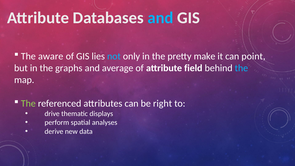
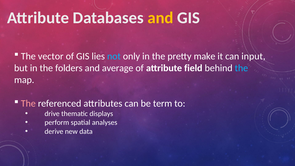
and colour: light blue -> yellow (160, 18)
aware: aware -> vector (51, 56)
point: point -> input (253, 56)
graphs: graphs -> folders (69, 68)
The colour: light green -> pink (28, 104)
right: right -> term (163, 104)
